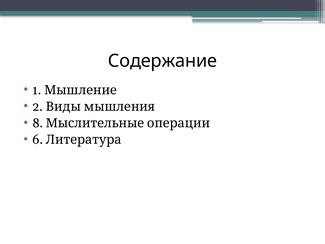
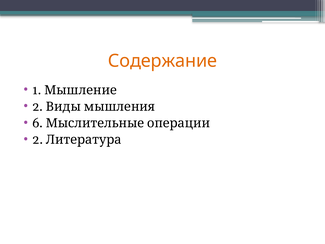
Содержание colour: black -> orange (163, 61)
8: 8 -> 6 (38, 123)
6: 6 -> 2 (38, 140)
